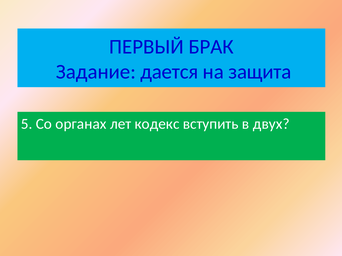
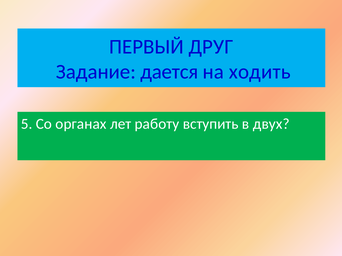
БРАК: БРАК -> ДРУГ (211, 47)
защита: защита -> ходить (260, 72)
кодекс: кодекс -> работу (157, 124)
